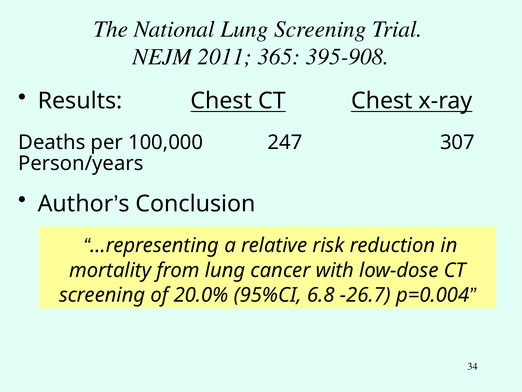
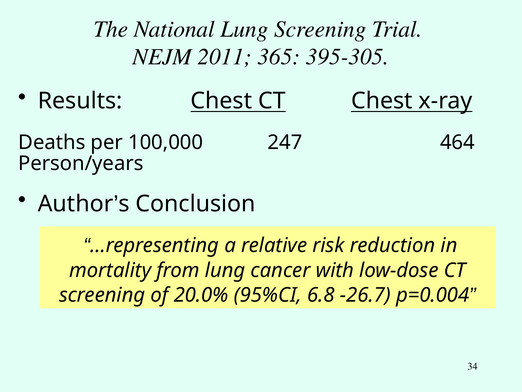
395-908: 395-908 -> 395-305 (347, 57)
307: 307 -> 464 (457, 142)
